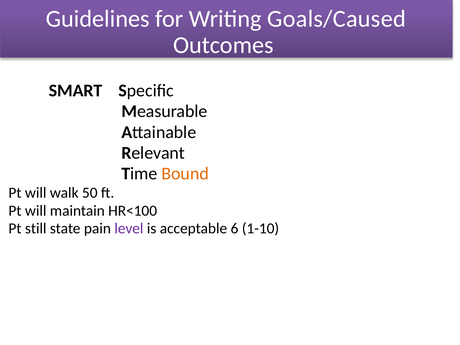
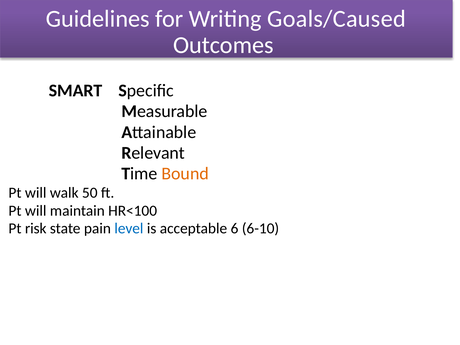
still: still -> risk (36, 228)
level colour: purple -> blue (129, 228)
1-10: 1-10 -> 6-10 (260, 228)
